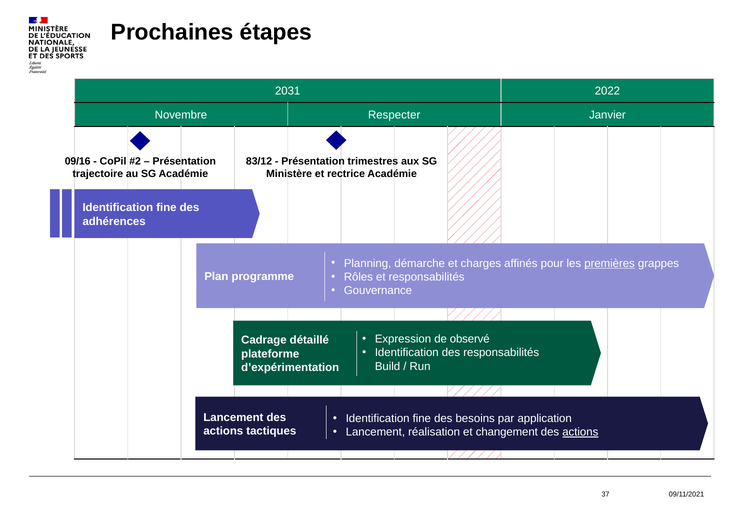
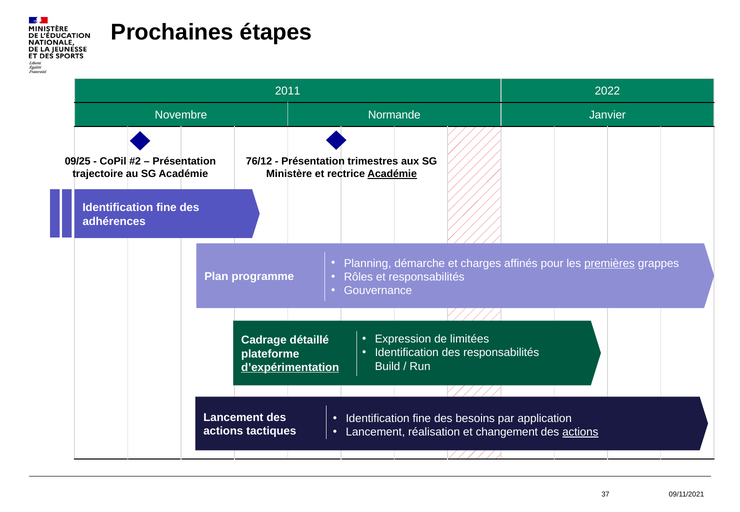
2031: 2031 -> 2011 (288, 91)
Respecter: Respecter -> Normande (394, 115)
09/16: 09/16 -> 09/25 (78, 162)
83/12: 83/12 -> 76/12 (259, 162)
Académie underline: none -> present (392, 174)
observé: observé -> limitées (470, 339)
d’expérimentation underline: none -> present (290, 368)
